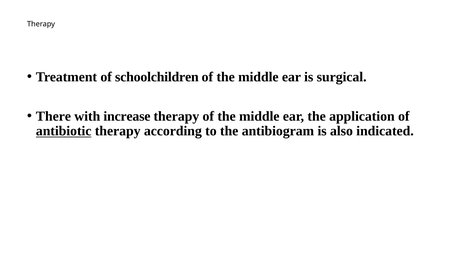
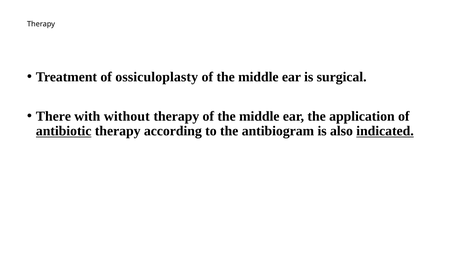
schoolchildren: schoolchildren -> ossiculoplasty (157, 77)
increase: increase -> without (127, 116)
indicated underline: none -> present (385, 131)
